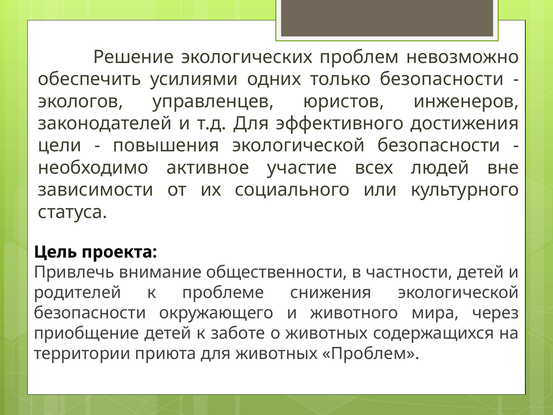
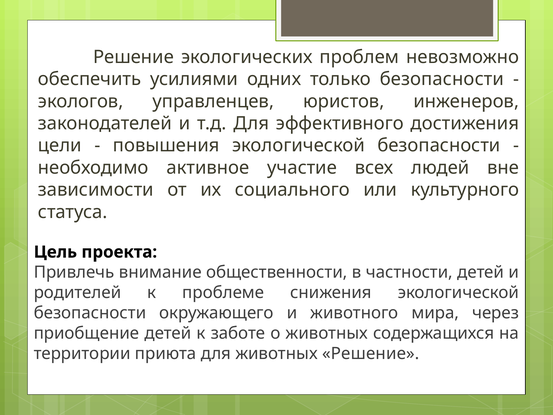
животных Проблем: Проблем -> Решение (371, 353)
